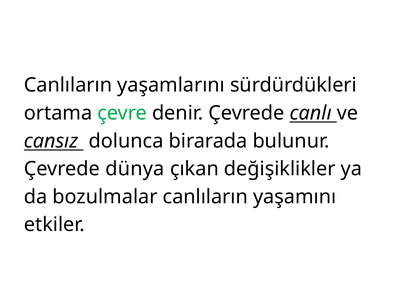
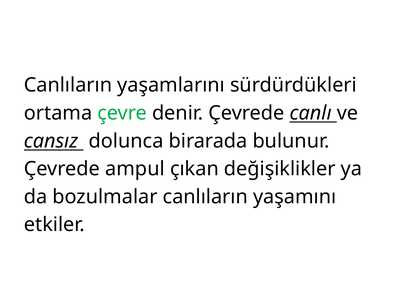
dünya: dünya -> ampul (135, 169)
